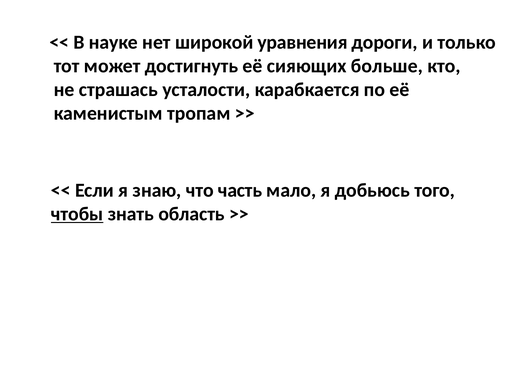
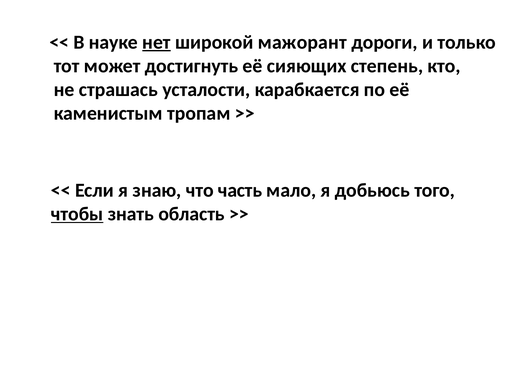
нет underline: none -> present (156, 42)
уравнения: уравнения -> мажорант (302, 42)
больше: больше -> степень (387, 66)
